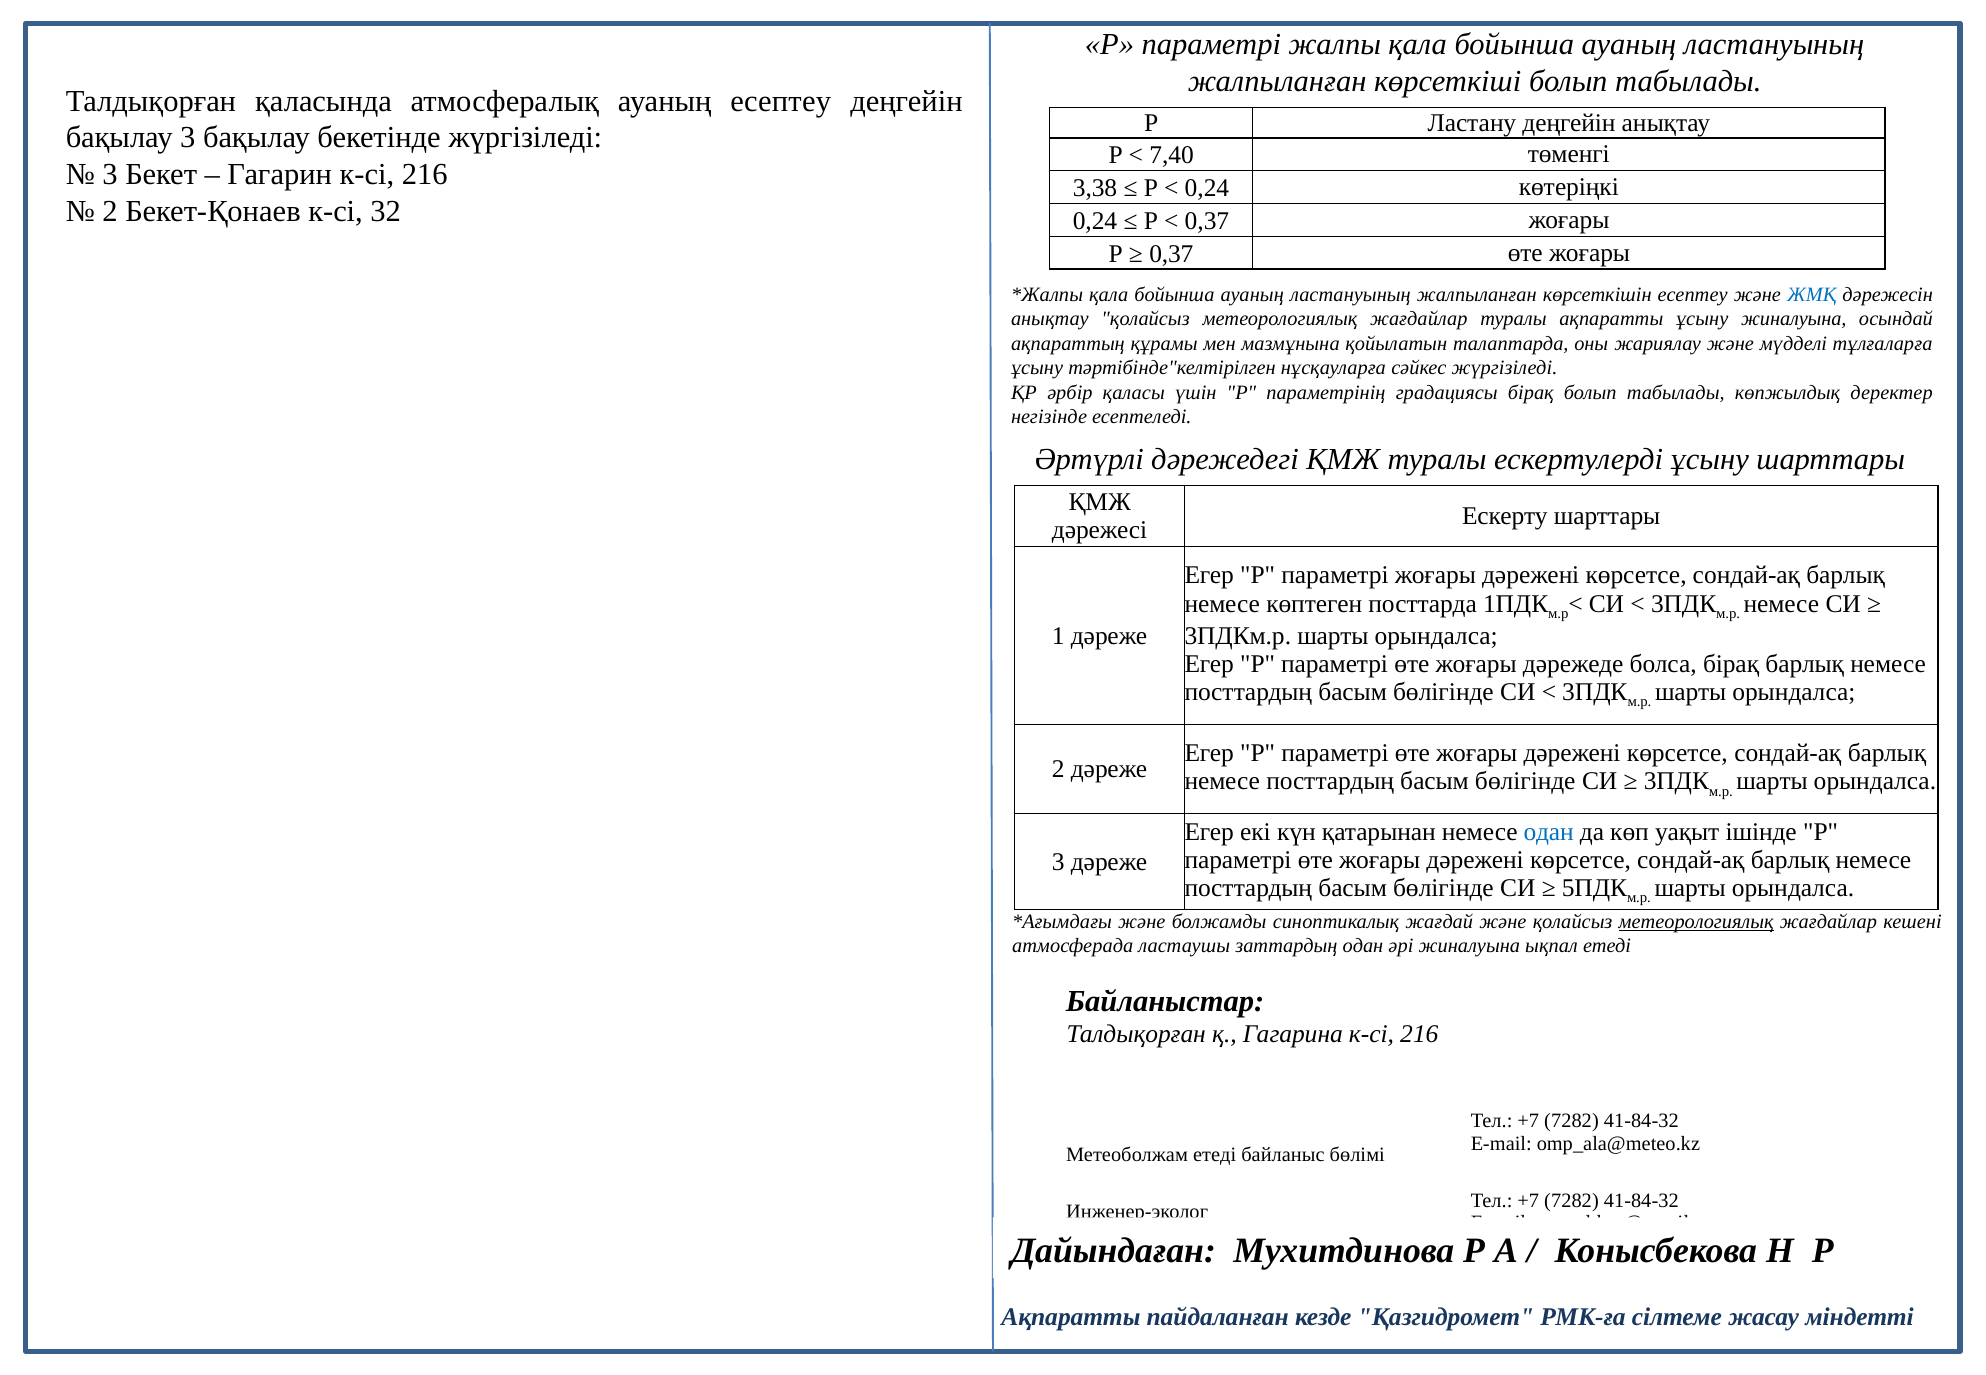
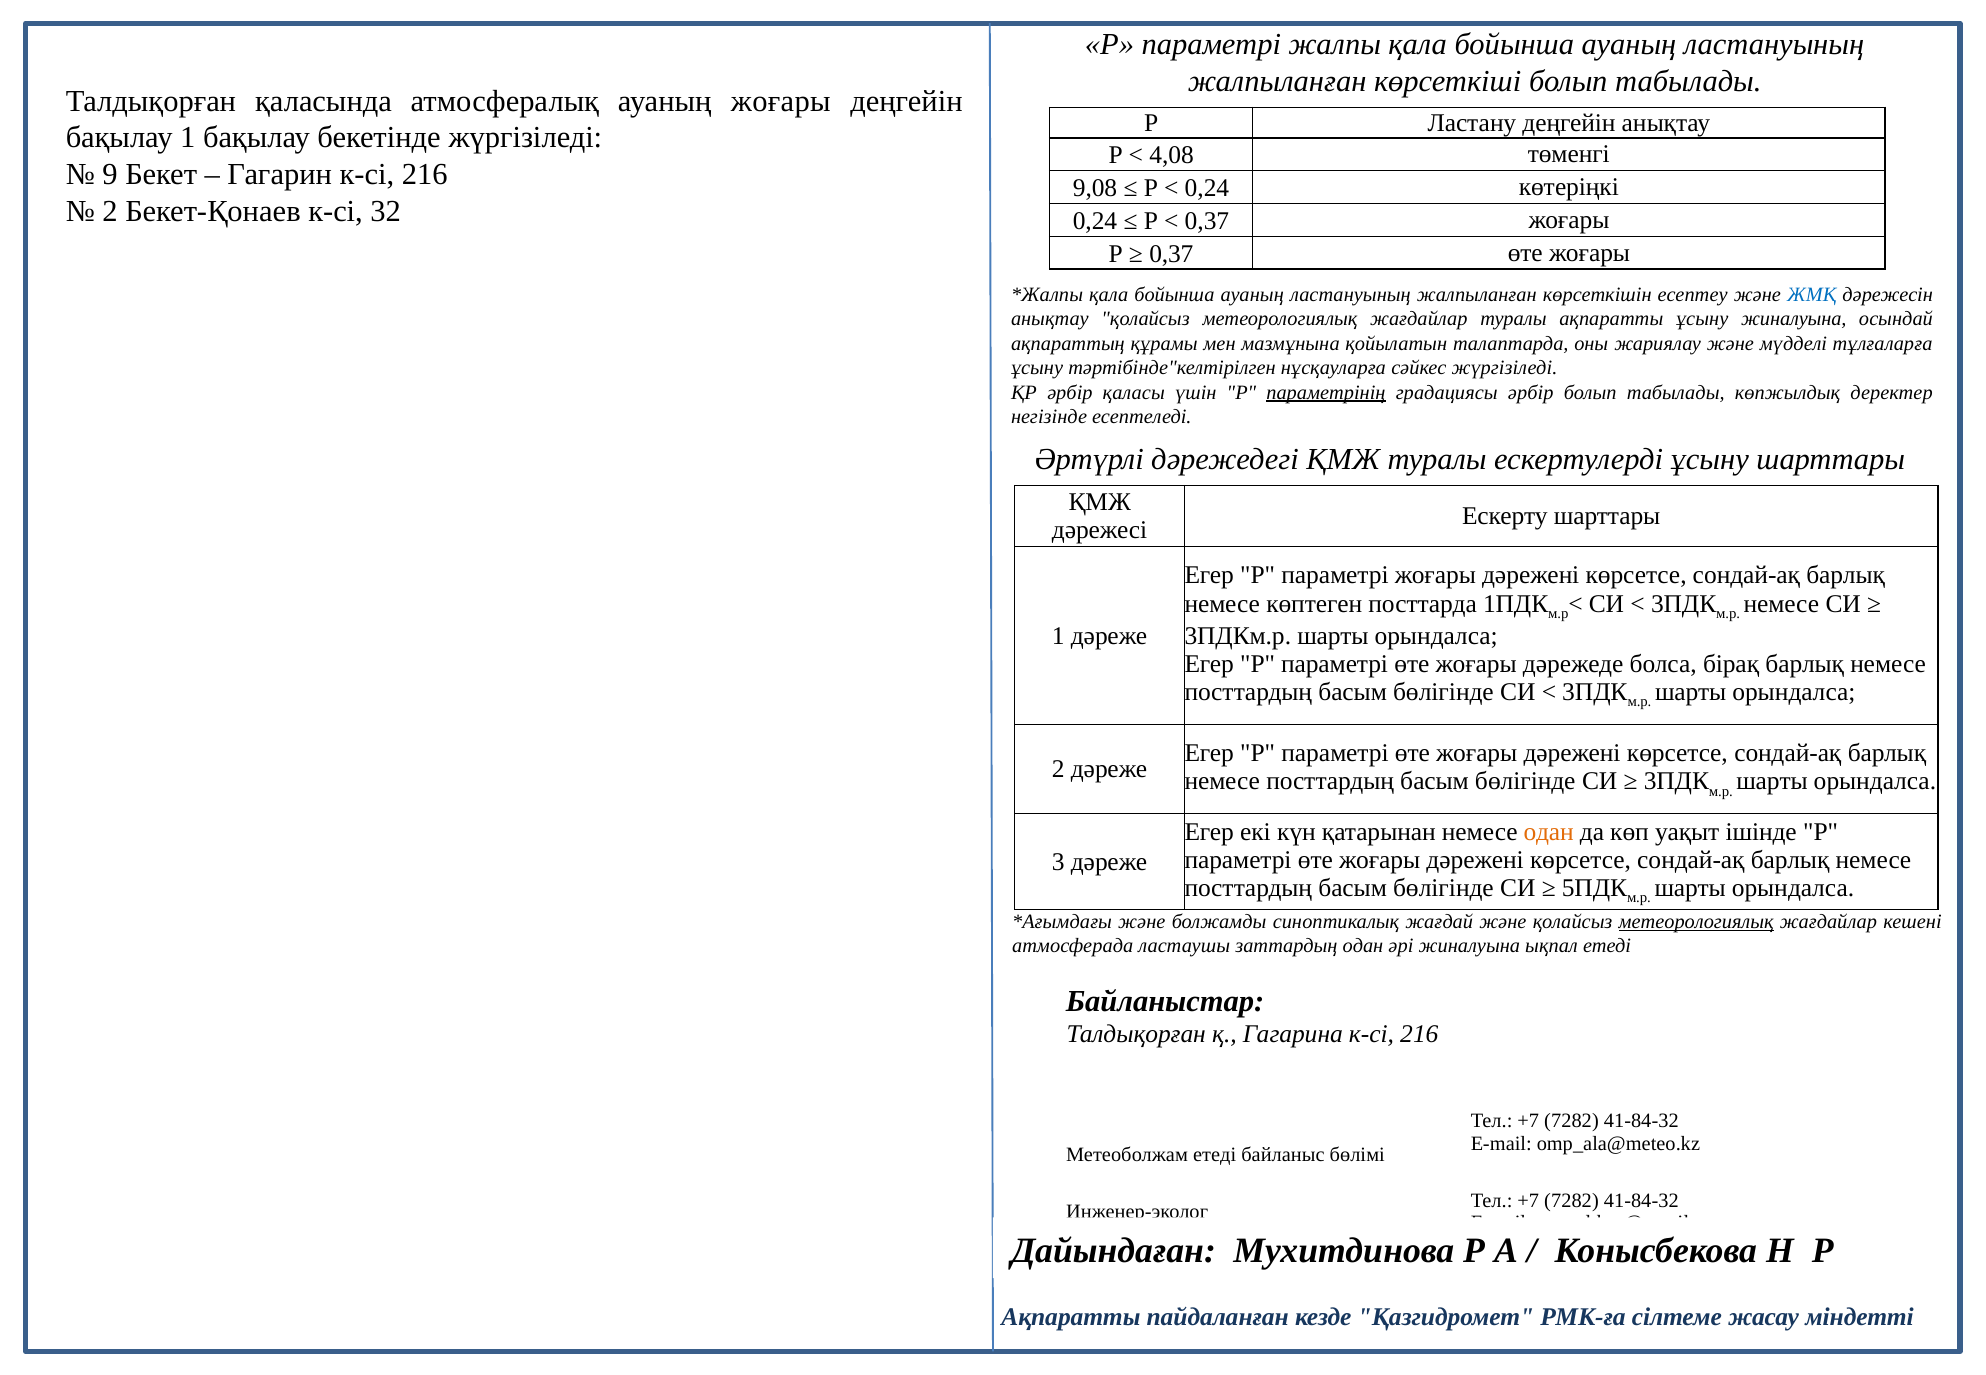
ауаның есептеу: есептеу -> жоғары (781, 101)
бақылау 3: 3 -> 1 (188, 138)
7,40: 7,40 -> 4,08 (1172, 155)
3: 3 -> 9 (110, 174)
3,38: 3,38 -> 9,08 (1095, 188)
параметрінің underline: none -> present (1326, 392)
градациясы бірақ: бірақ -> әрбір (1531, 392)
одан colour: blue -> orange (1549, 832)
